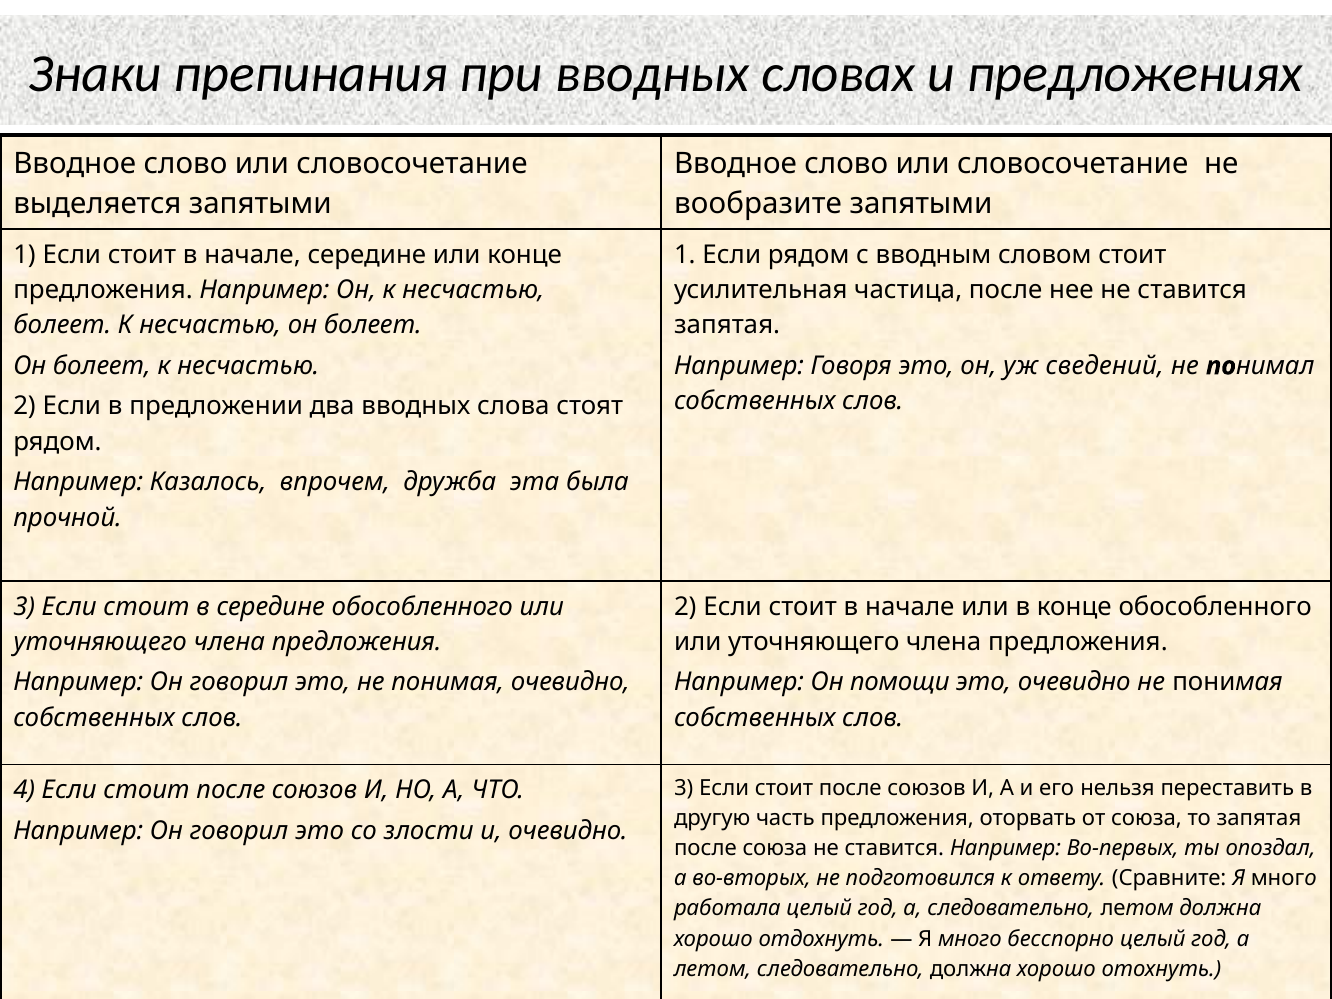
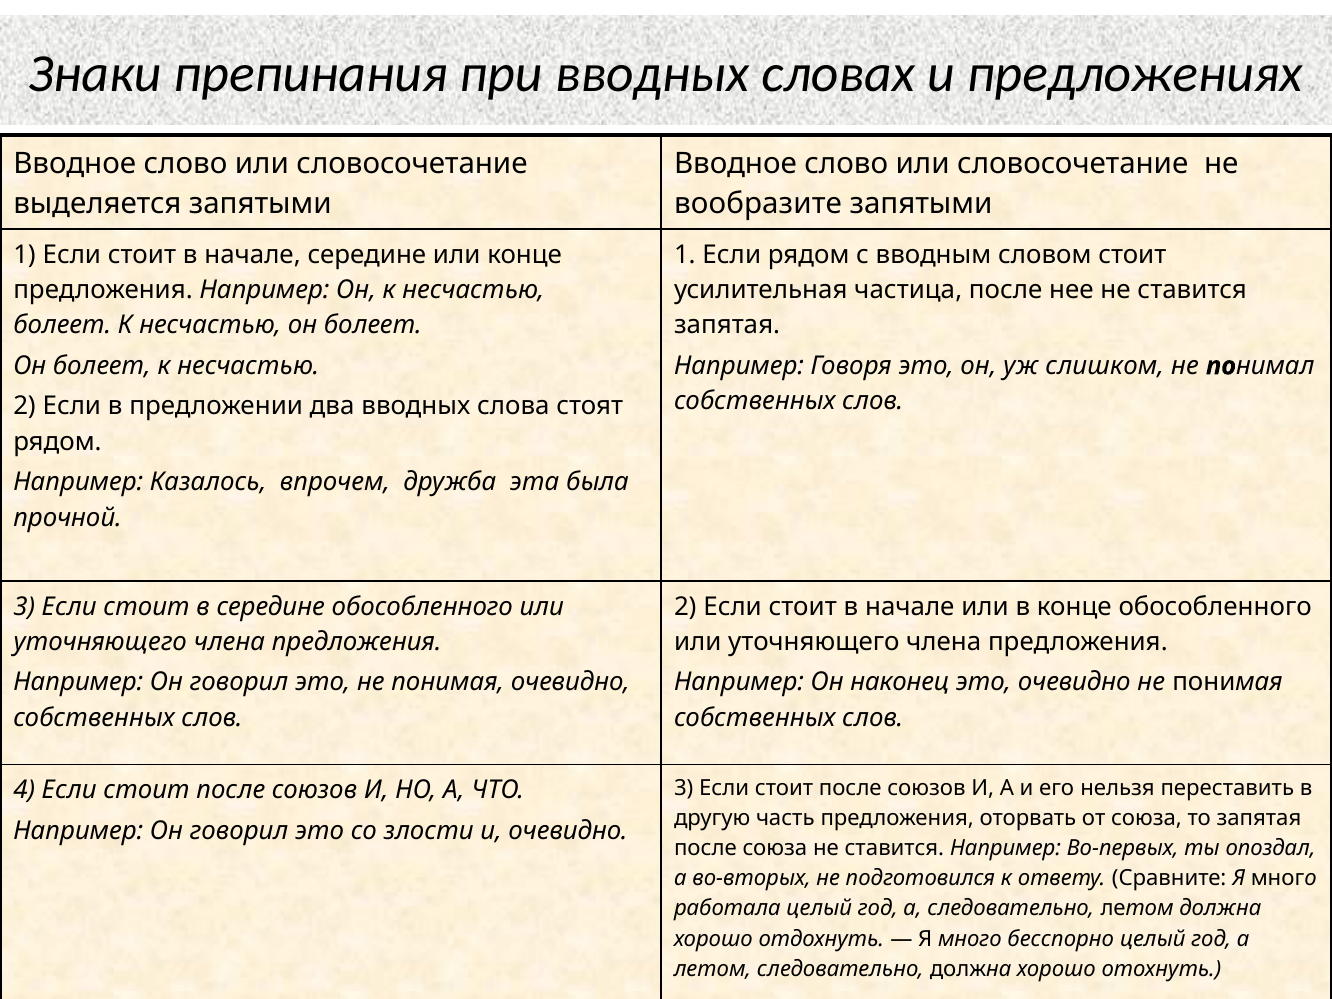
сведений: сведений -> слишком (1105, 366)
помощи: помощи -> наконец (900, 682)
